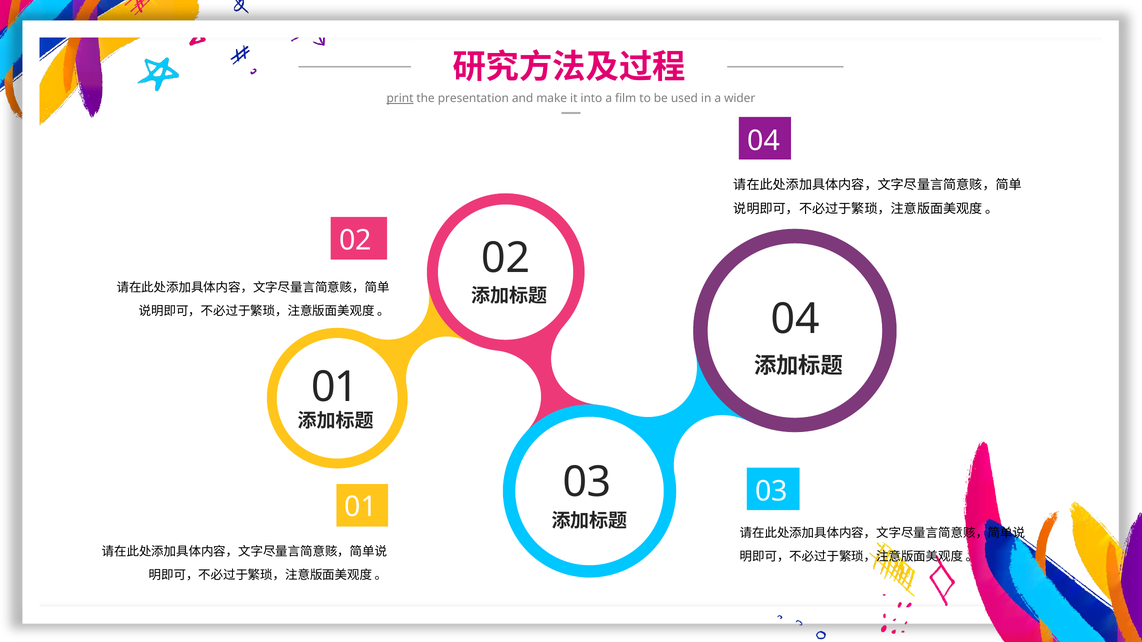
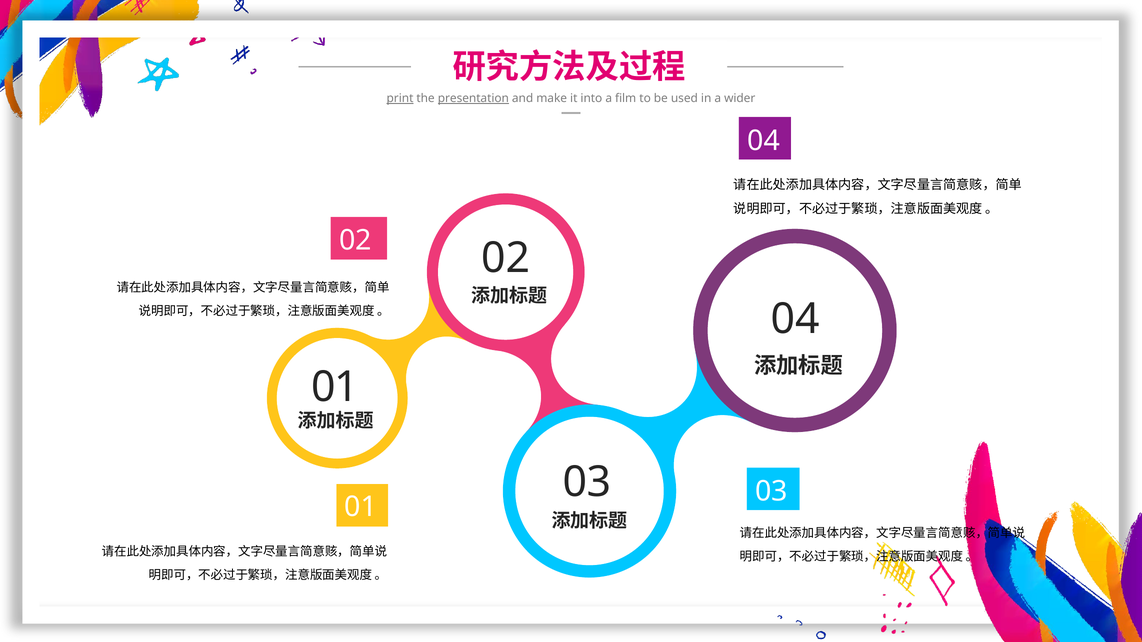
presentation underline: none -> present (473, 99)
